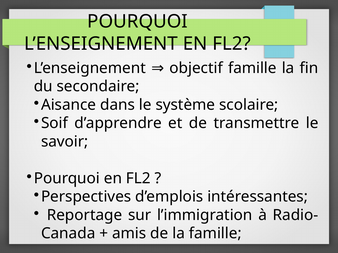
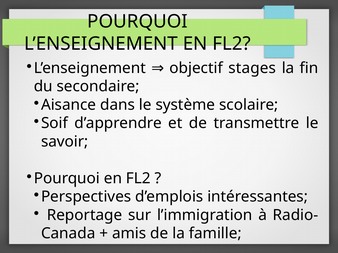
objectif famille: famille -> stages (252, 68)
